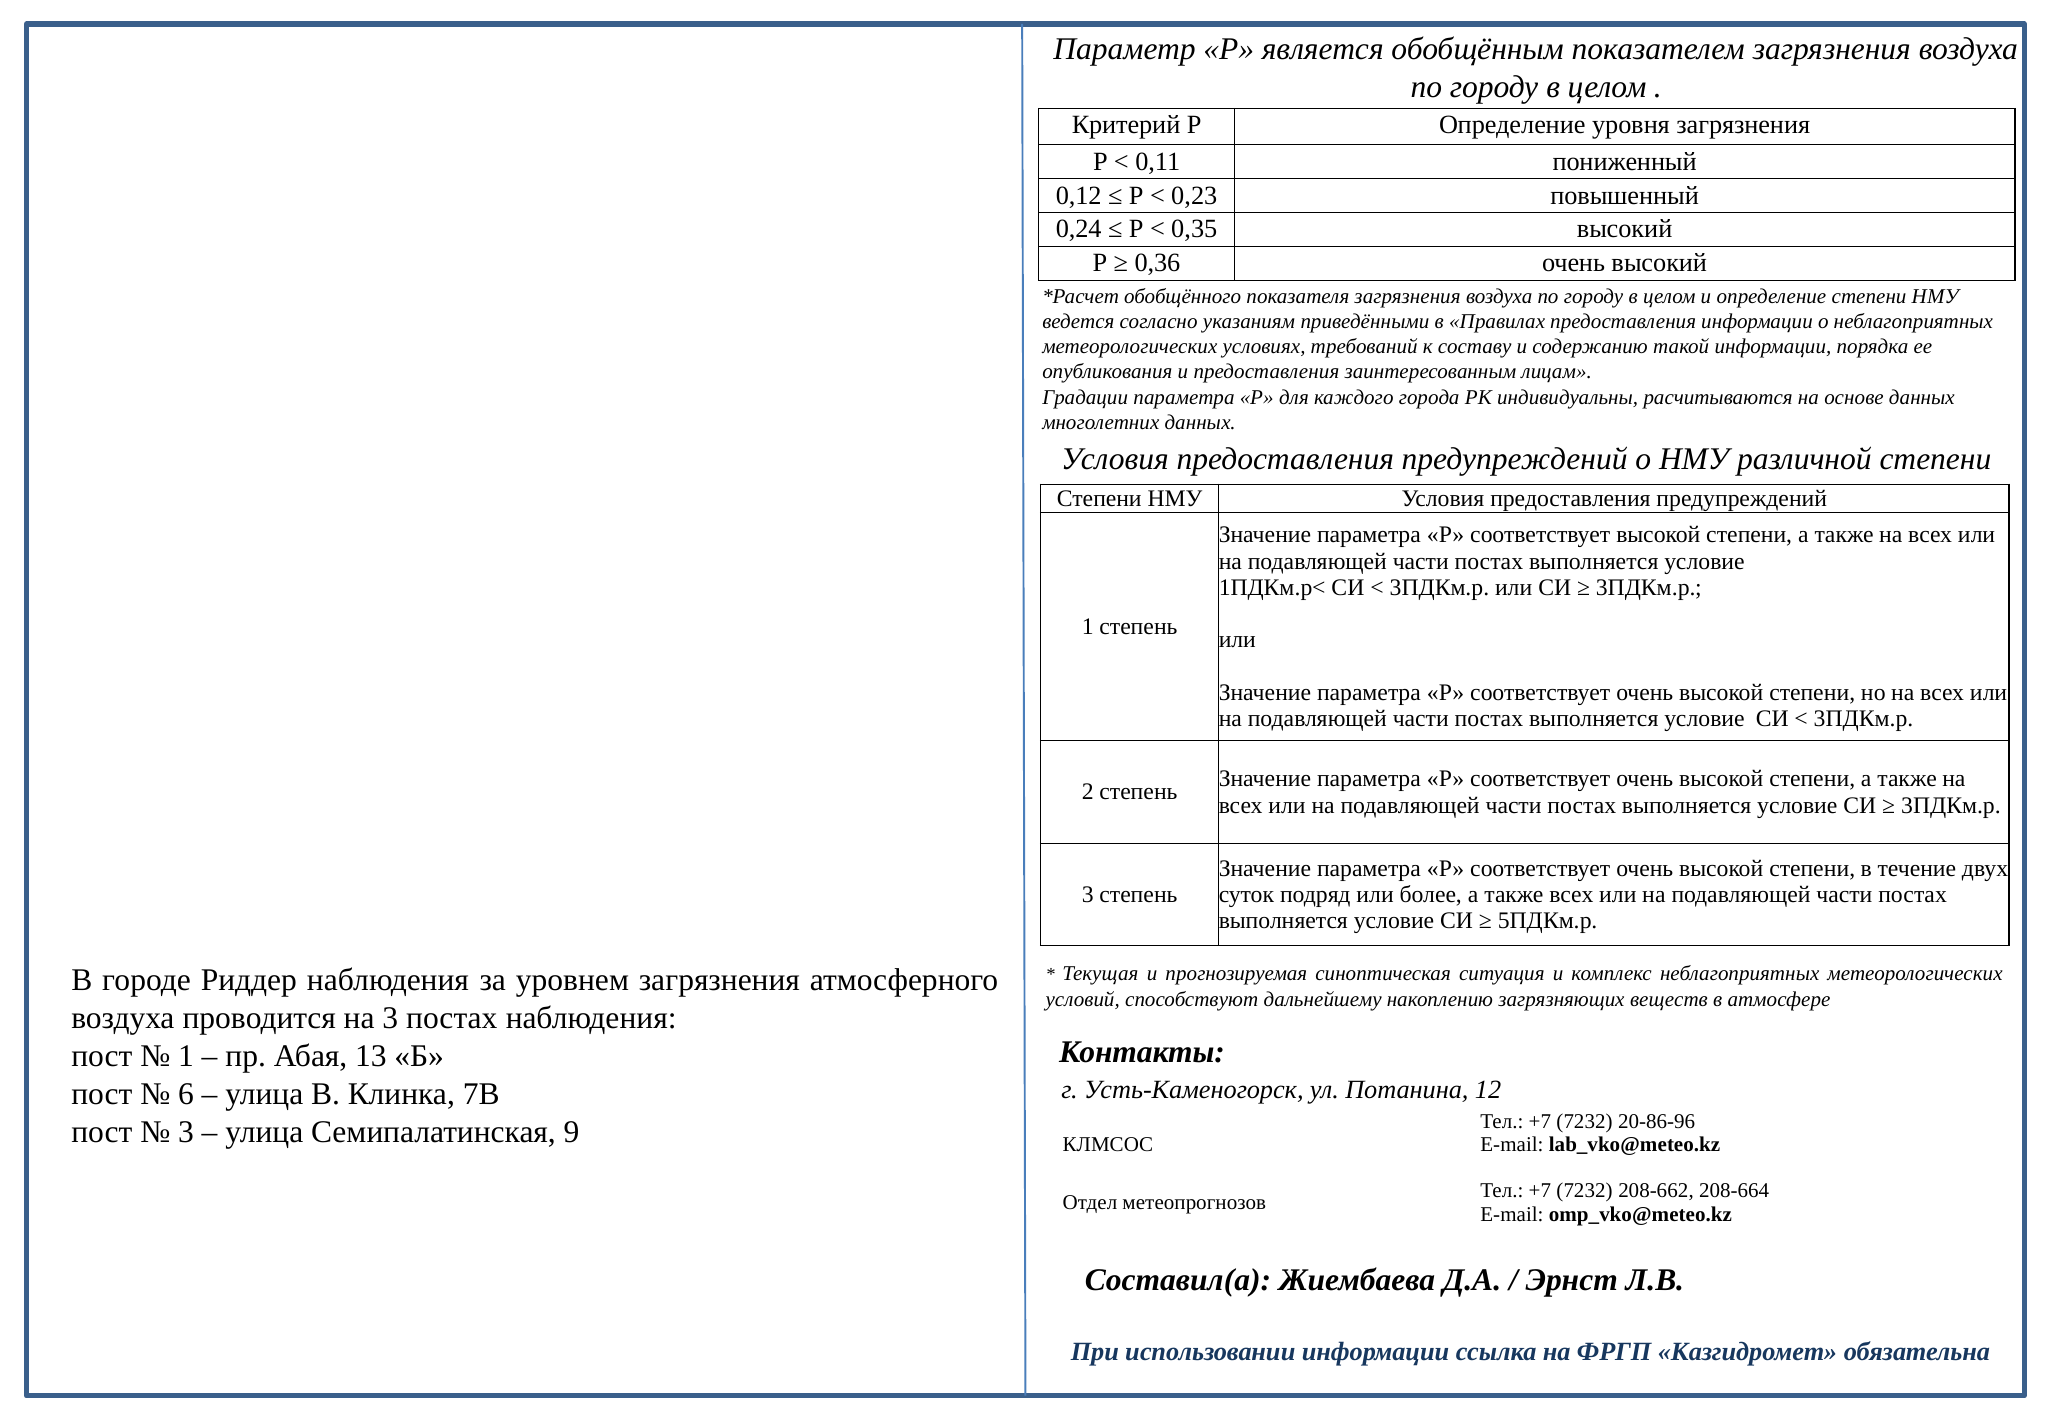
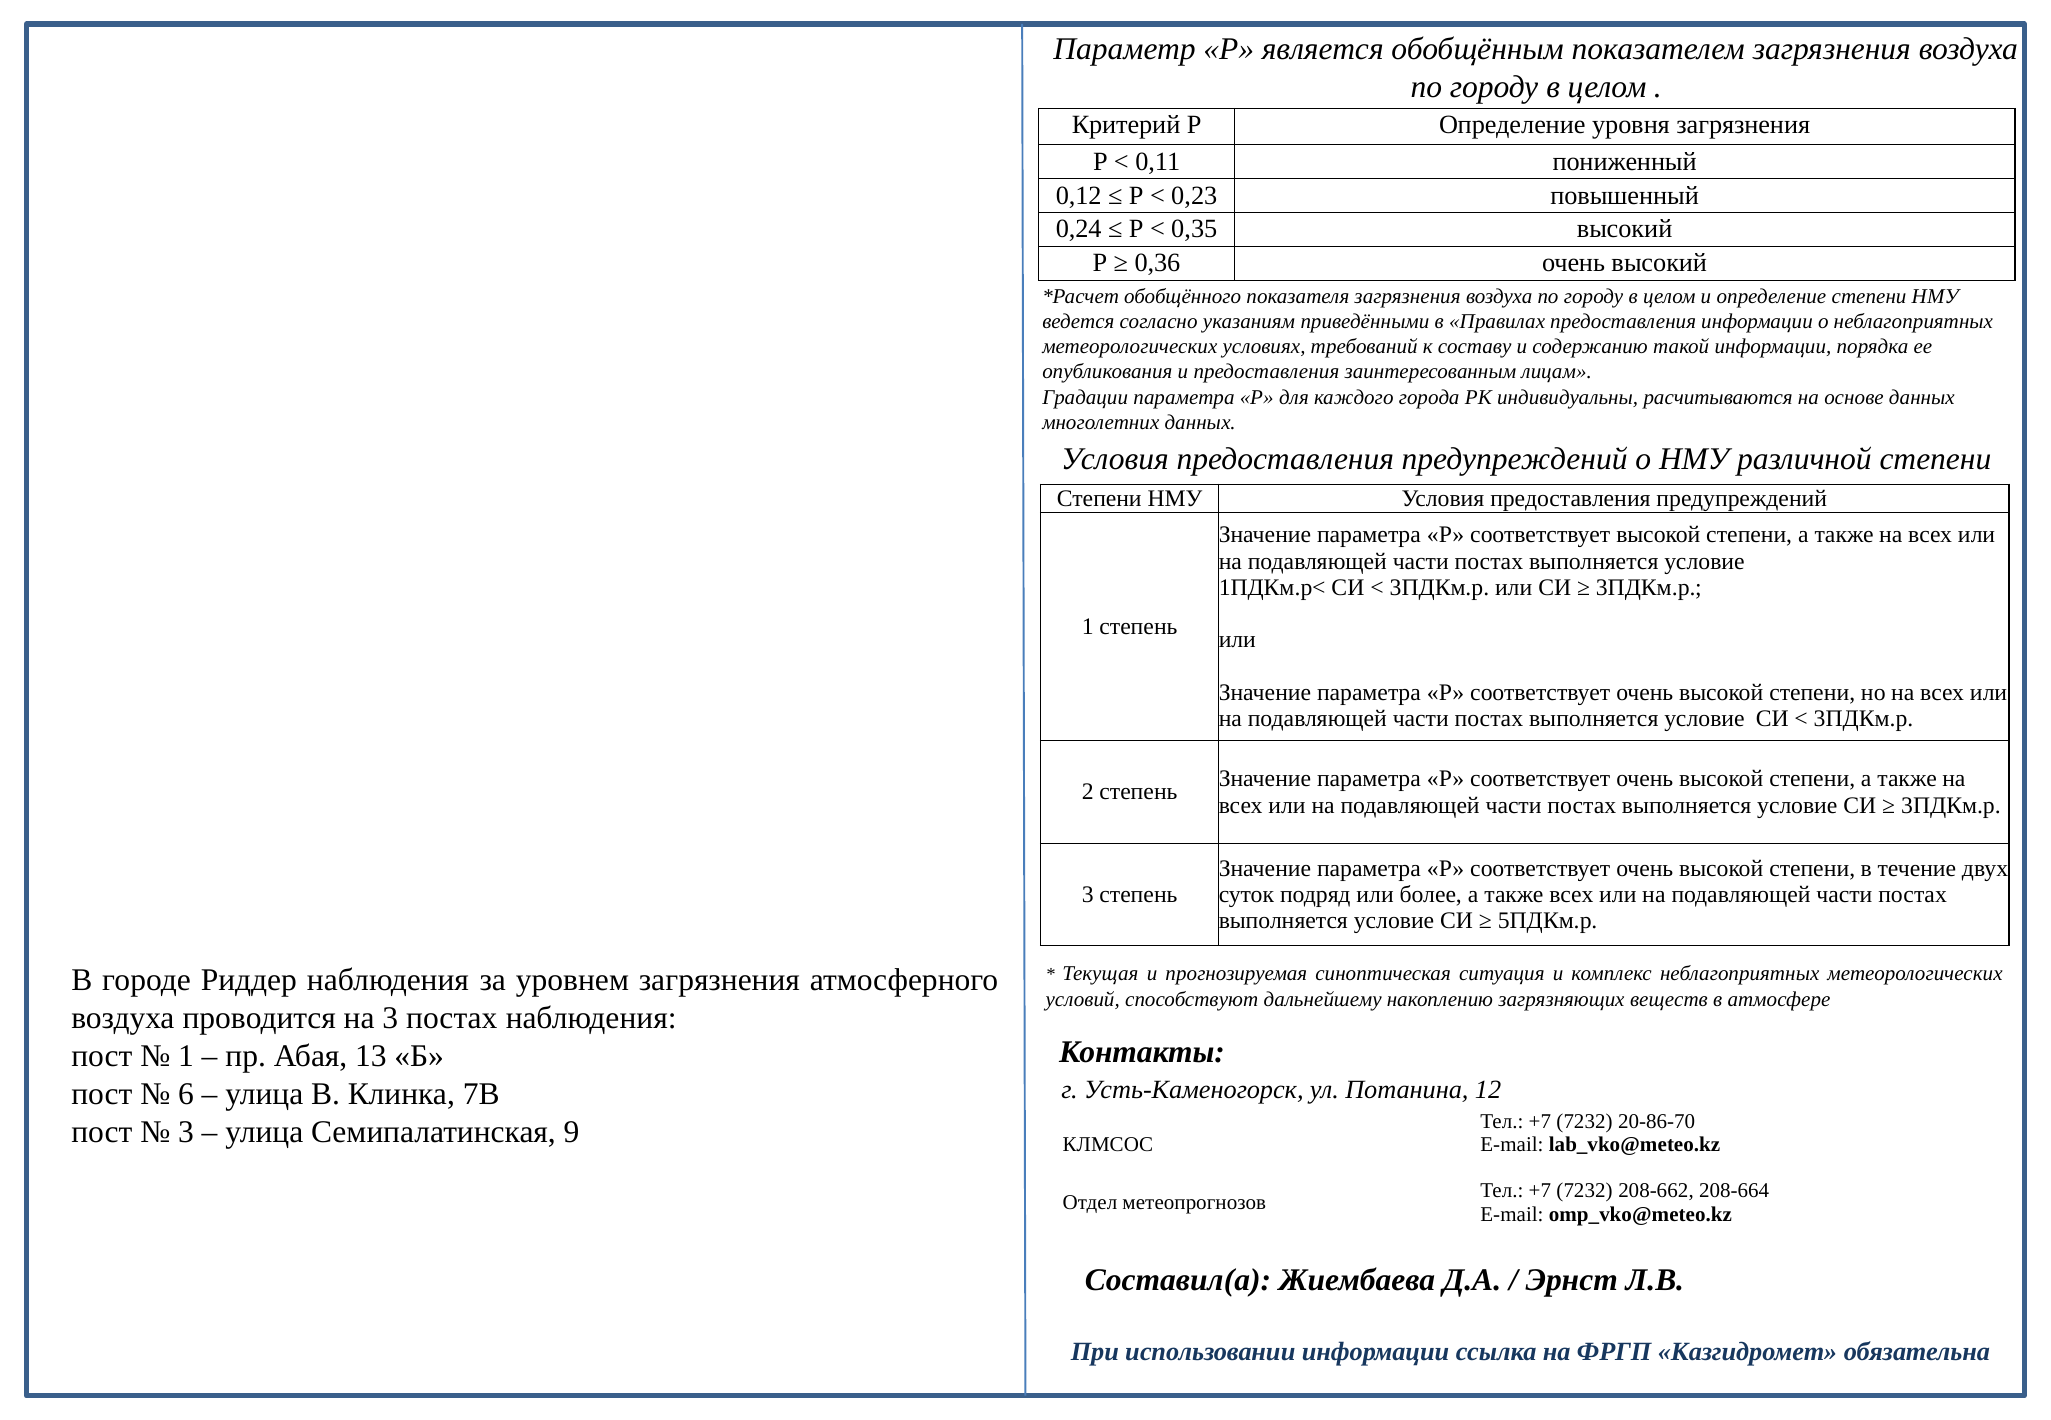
20-86-96: 20-86-96 -> 20-86-70 (1657, 1121)
